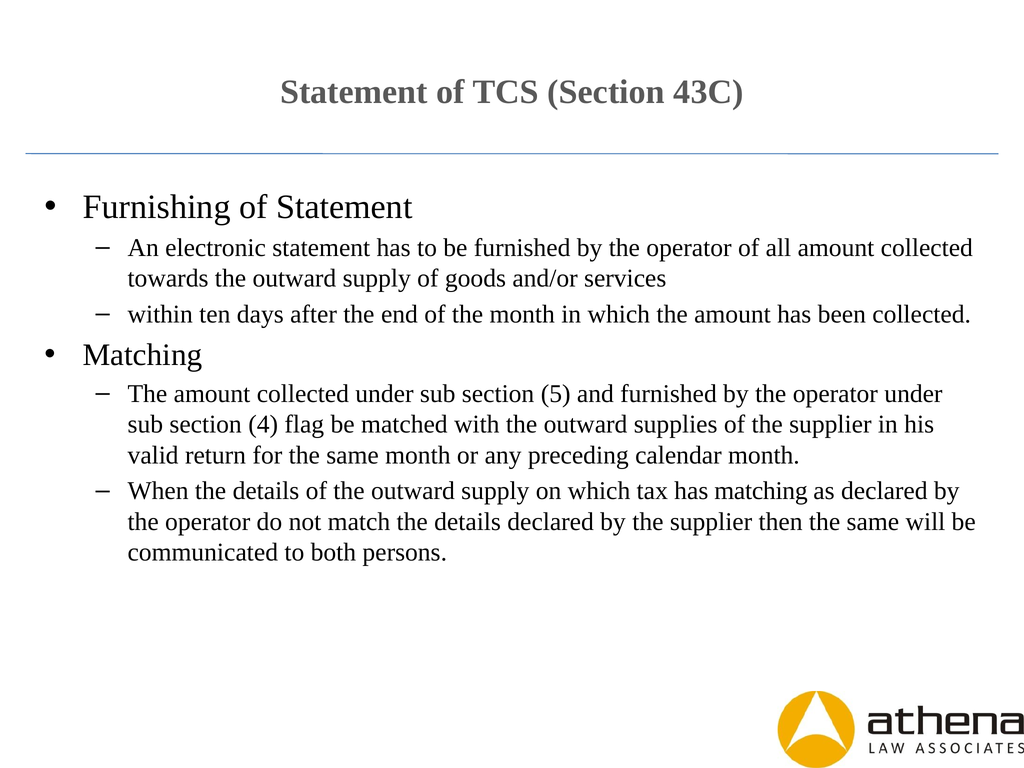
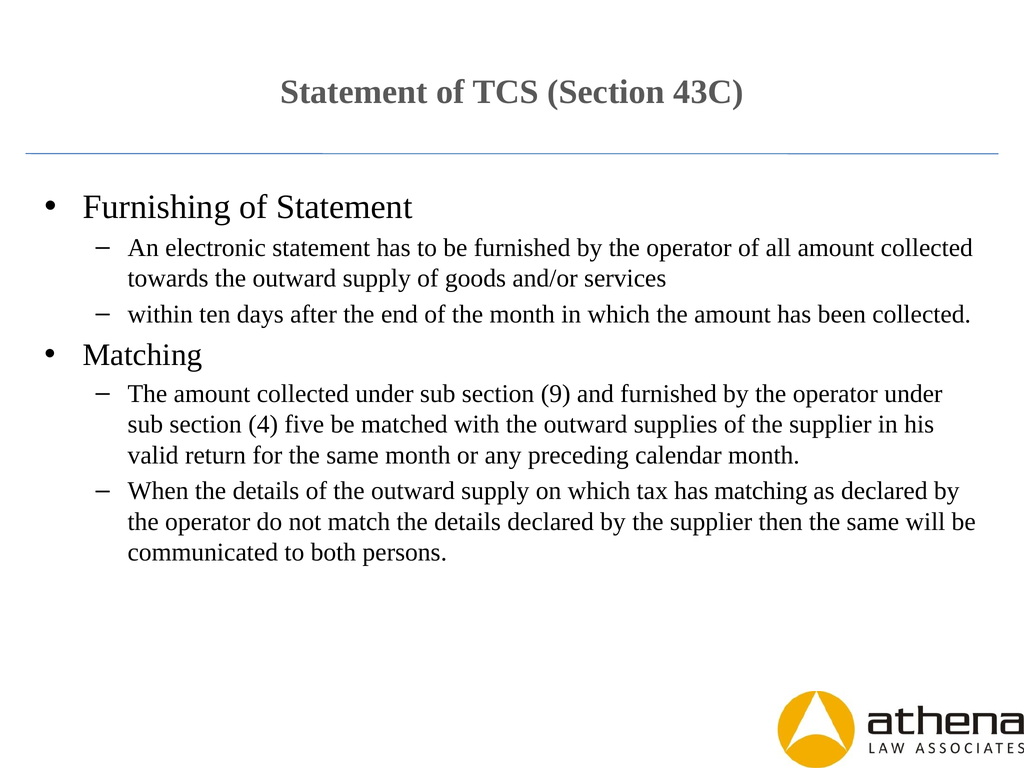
5: 5 -> 9 (556, 394)
flag: flag -> five (304, 424)
